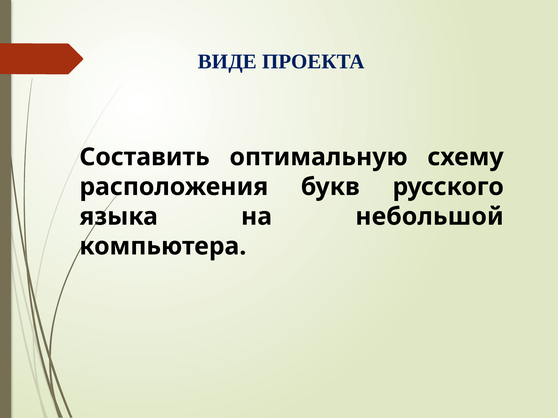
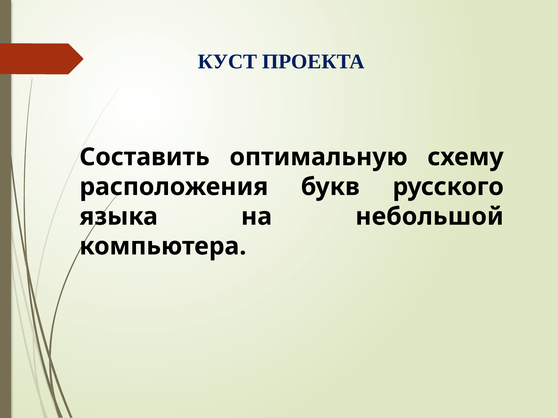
ВИДЕ: ВИДЕ -> КУСТ (227, 62)
